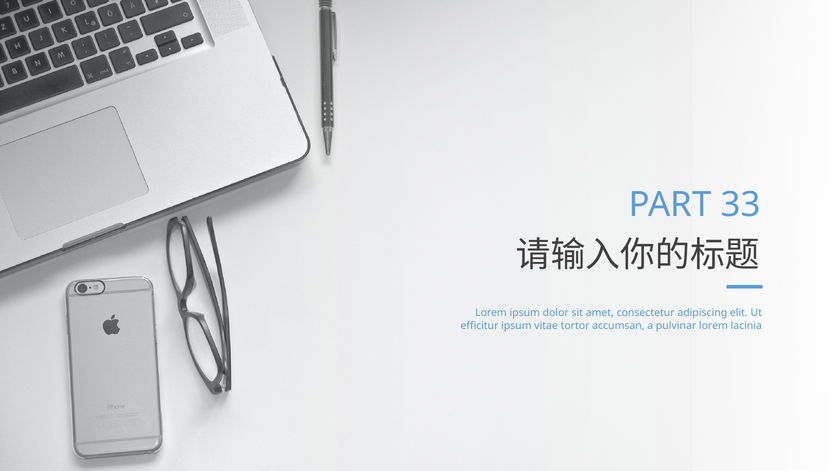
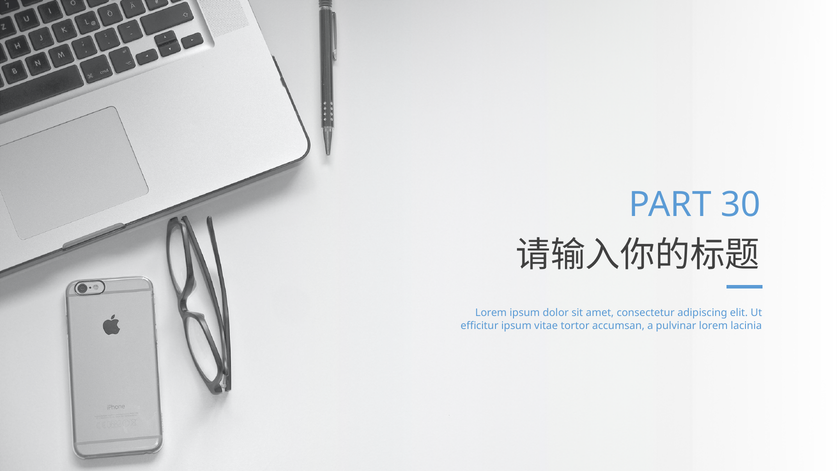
33: 33 -> 30 (741, 205)
